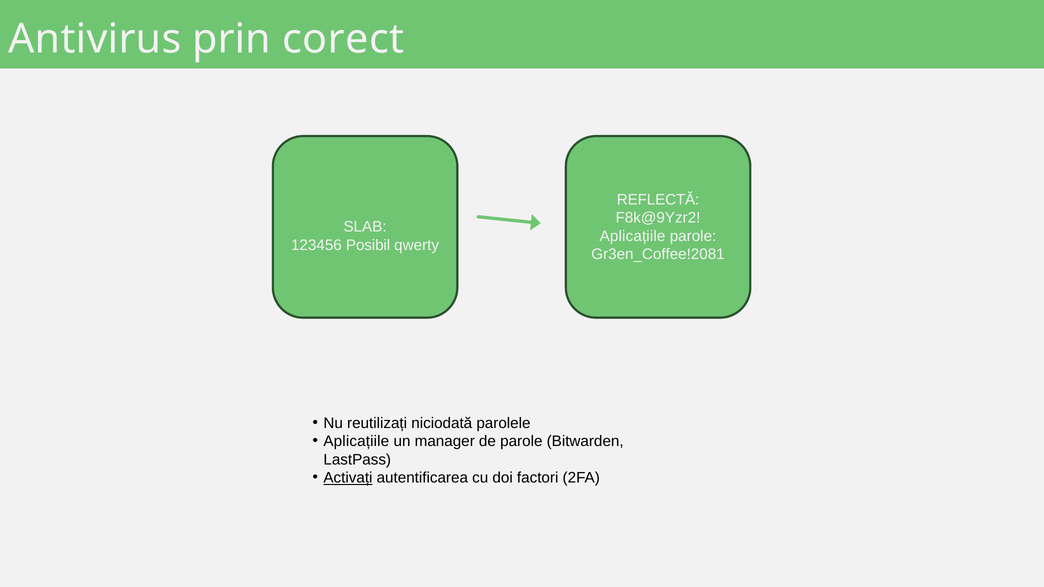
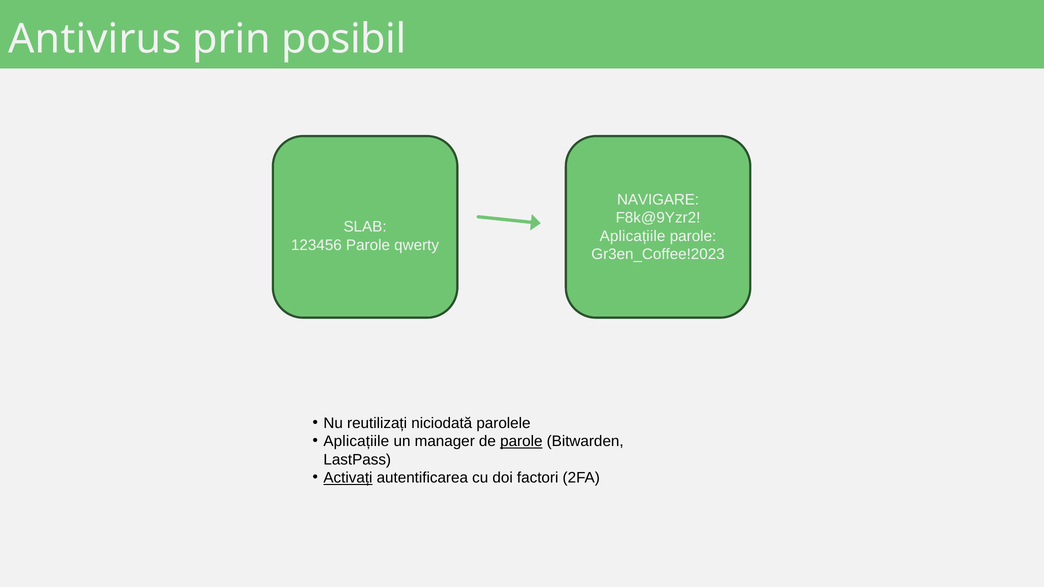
corect: corect -> posibil (344, 39)
REFLECTĂ: REFLECTĂ -> NAVIGARE (658, 200)
123456 Posibil: Posibil -> Parole (368, 245)
Gr3en_Coffee!2081: Gr3en_Coffee!2081 -> Gr3en_Coffee!2023 (658, 254)
parole underline: none -> present (521, 441)
